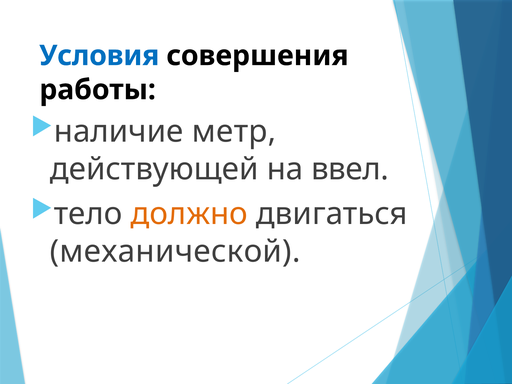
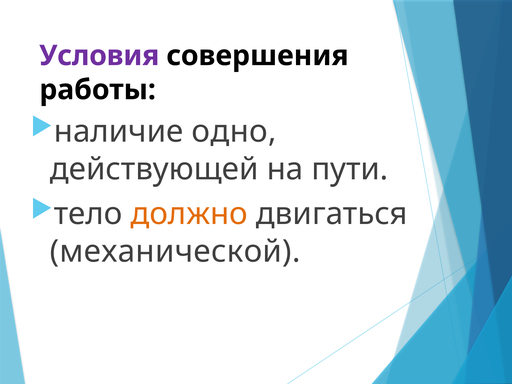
Условия colour: blue -> purple (99, 56)
метр: метр -> одно (234, 132)
ввел: ввел -> пути (350, 169)
